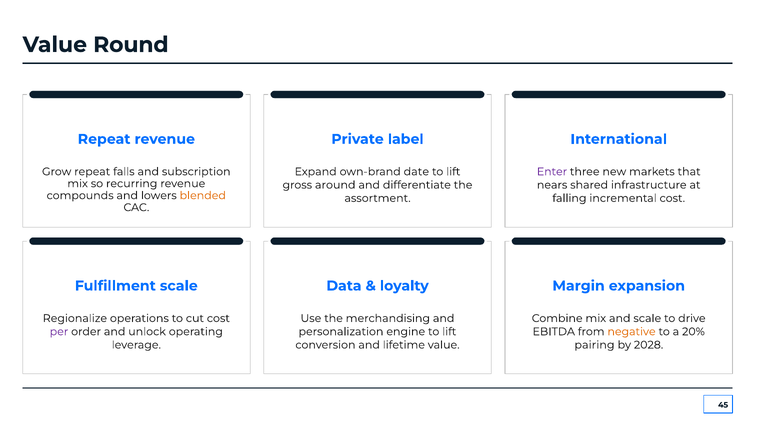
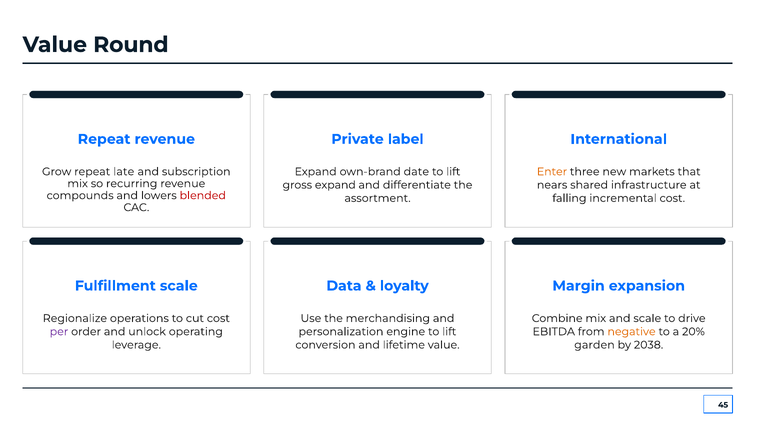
falls: falls -> late (124, 172)
Enter colour: purple -> orange (552, 172)
gross around: around -> expand (335, 185)
blended colour: orange -> red (203, 195)
pairing: pairing -> garden (594, 345)
2028: 2028 -> 2038 (649, 345)
